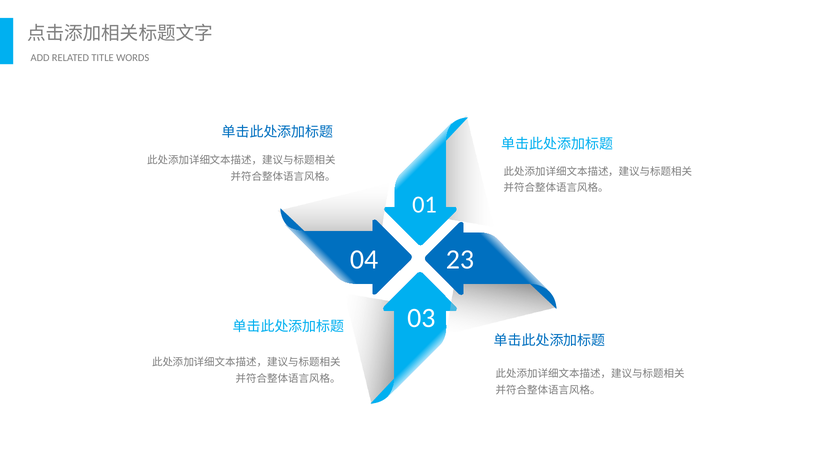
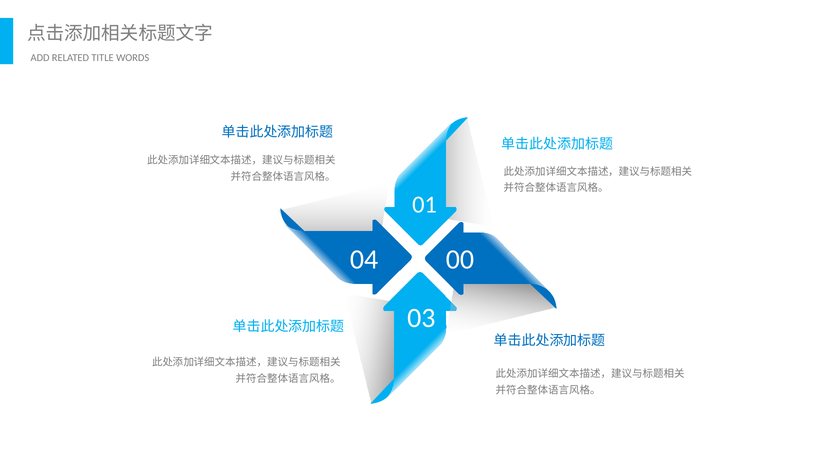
23: 23 -> 00 (460, 259)
